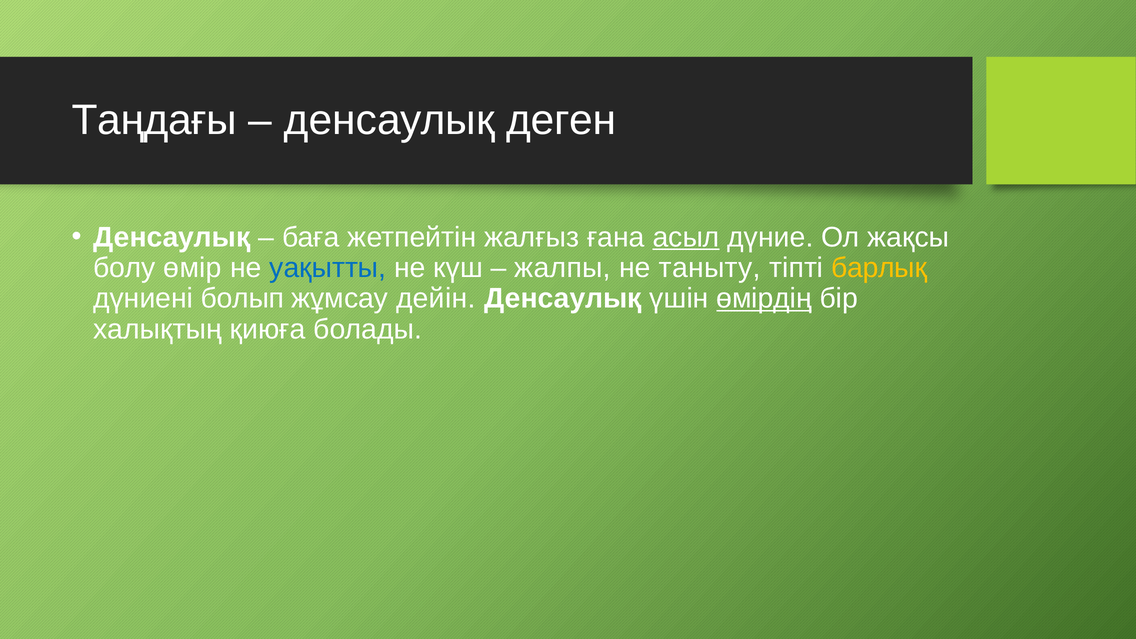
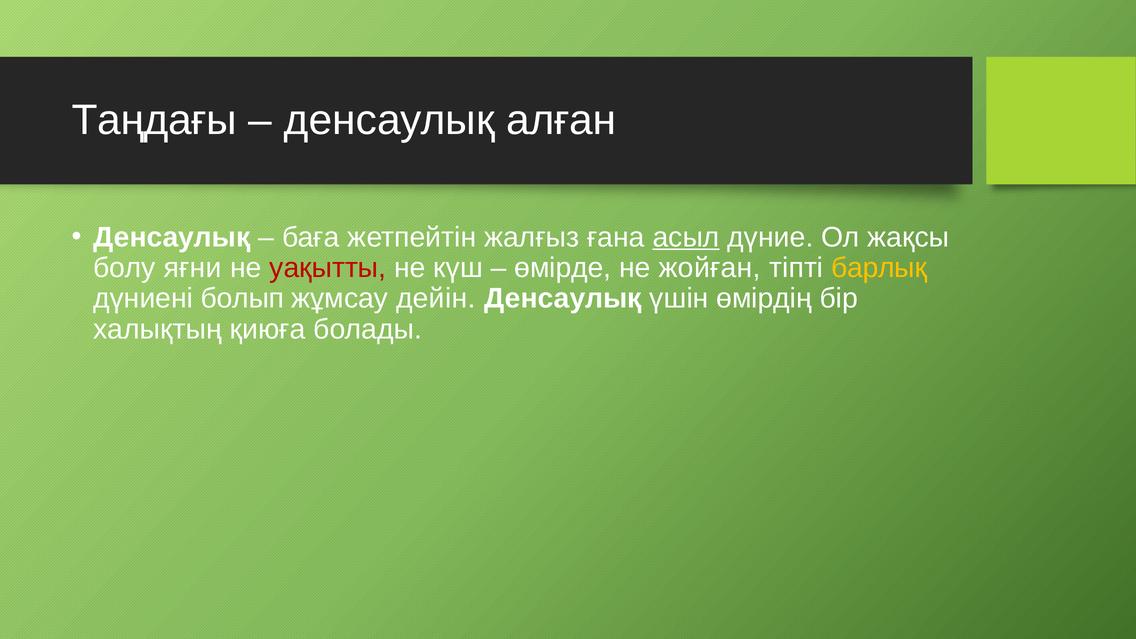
деген: деген -> алған (561, 120)
өмір: өмір -> яғни (193, 268)
уақытты colour: blue -> red (328, 268)
жалпы: жалпы -> өмірде (563, 268)
таныту: таныту -> жойған (710, 268)
өмірдің underline: present -> none (764, 298)
